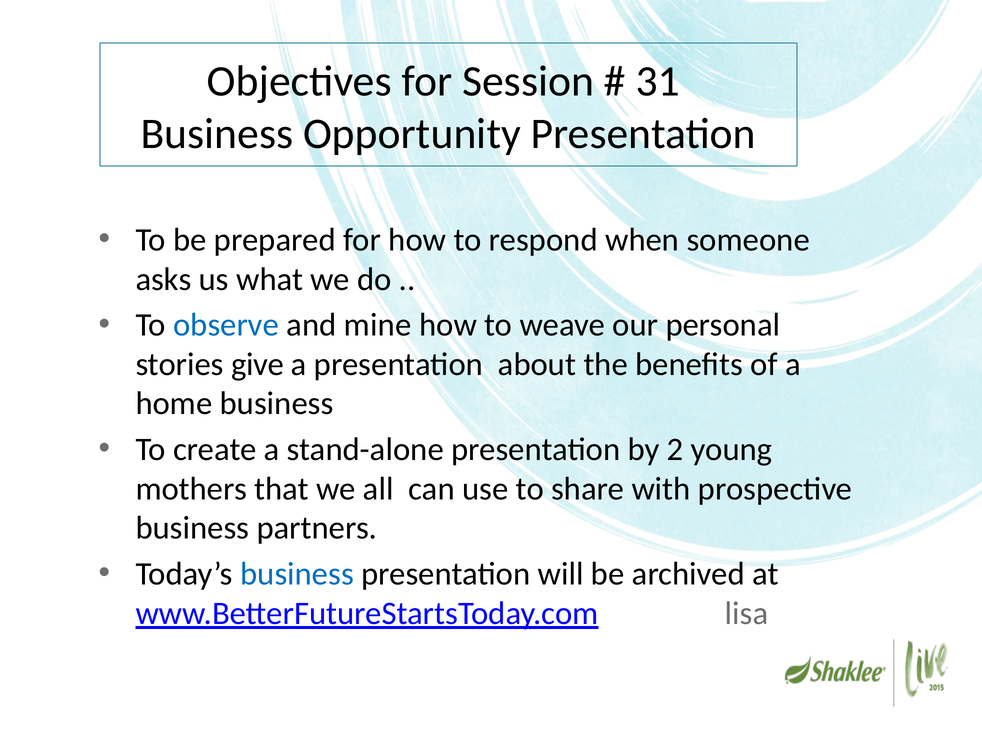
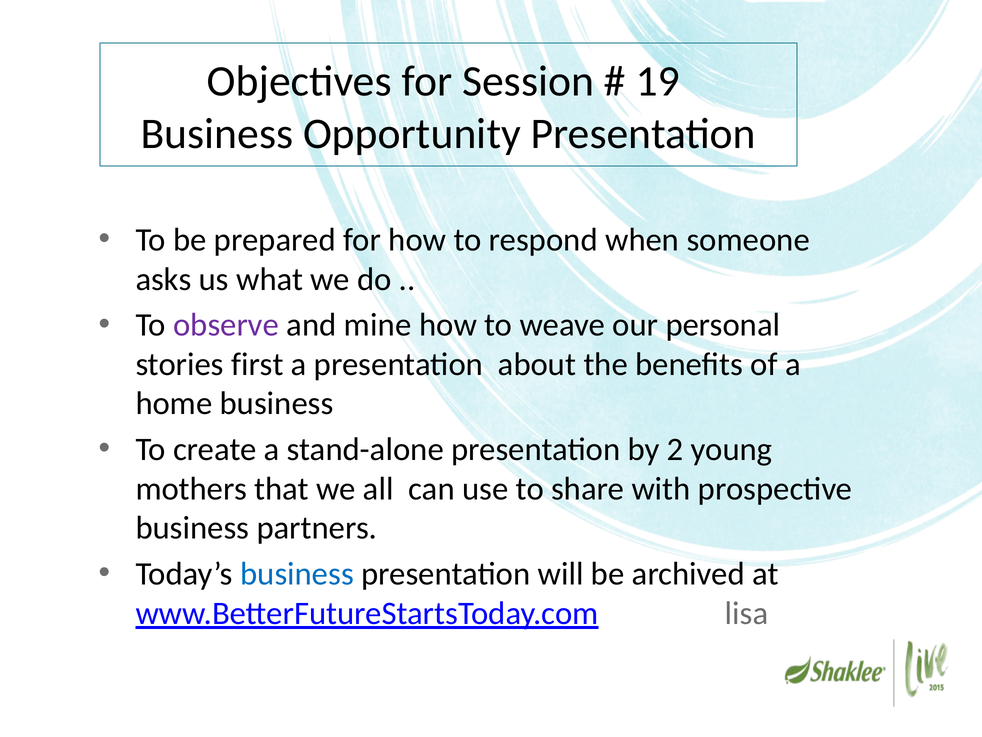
31: 31 -> 19 (658, 81)
observe colour: blue -> purple (226, 325)
give: give -> first (257, 364)
